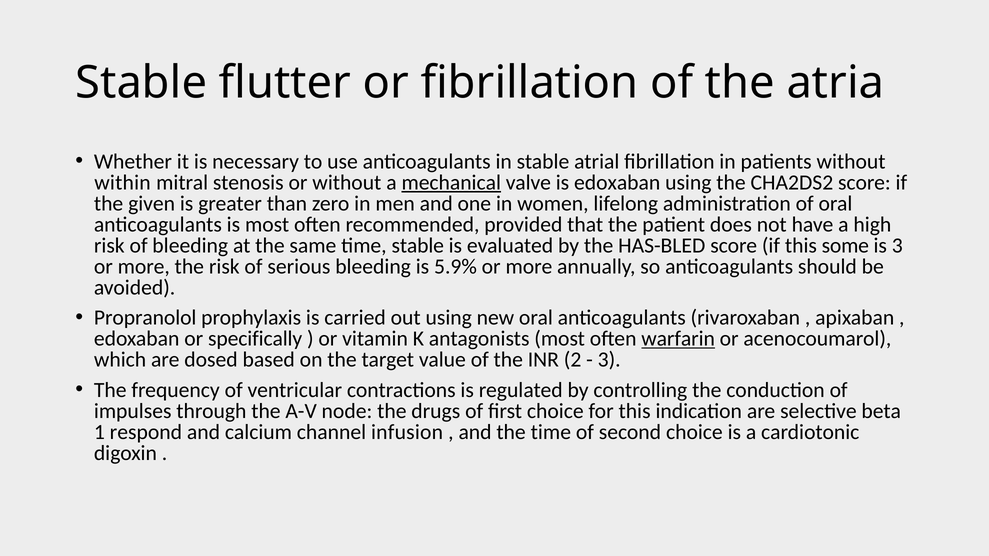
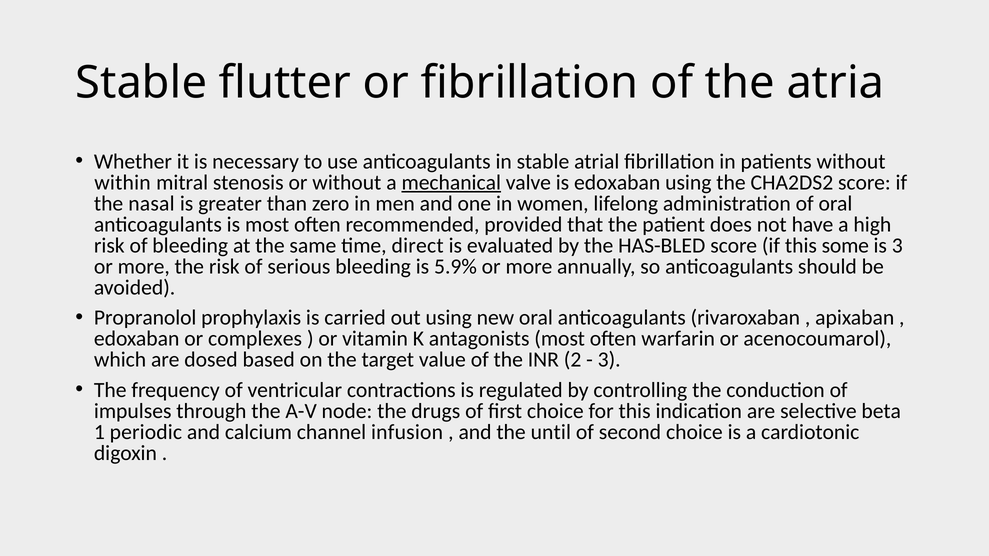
given: given -> nasal (151, 204)
time stable: stable -> direct (418, 246)
specifically: specifically -> complexes (255, 339)
warfarin underline: present -> none (678, 339)
respond: respond -> periodic (146, 432)
the time: time -> until (551, 432)
